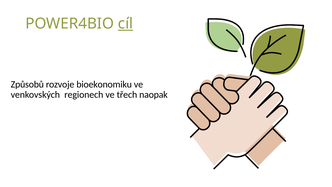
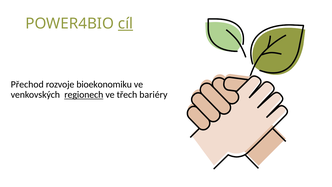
Způsobů: Způsobů -> Přechod (27, 84)
regionech underline: none -> present (84, 95)
naopak: naopak -> bariéry (153, 95)
